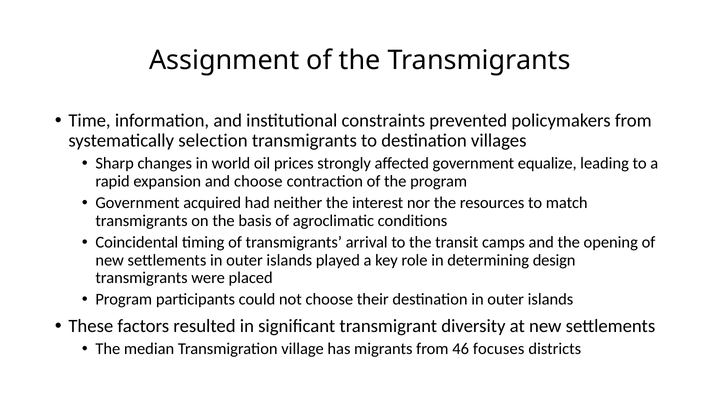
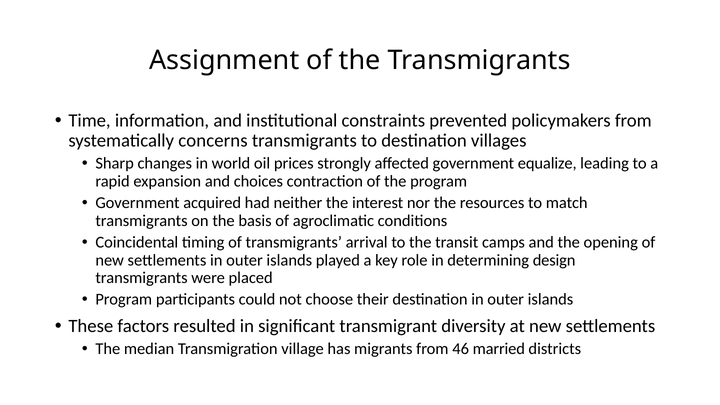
selection: selection -> concerns (213, 141)
and choose: choose -> choices (258, 181)
focuses: focuses -> married (499, 349)
